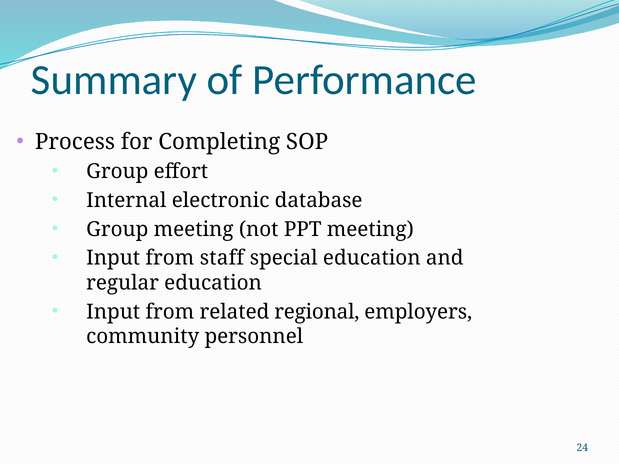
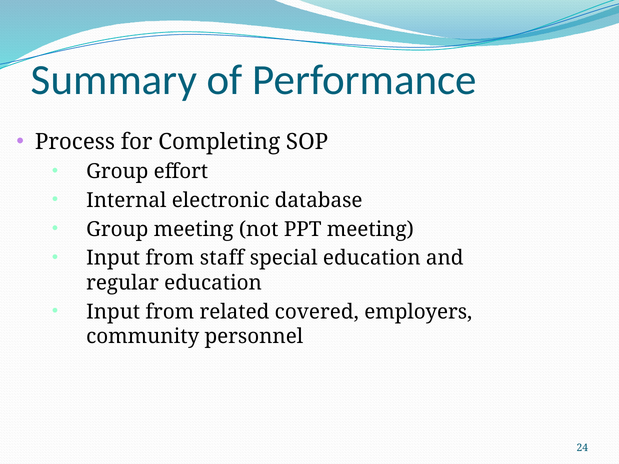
regional: regional -> covered (317, 312)
